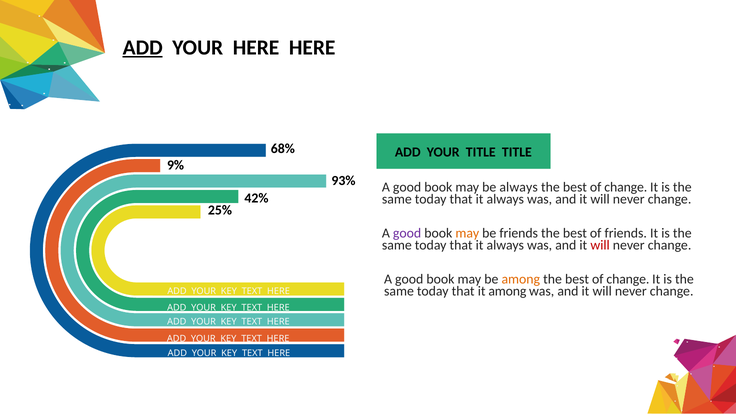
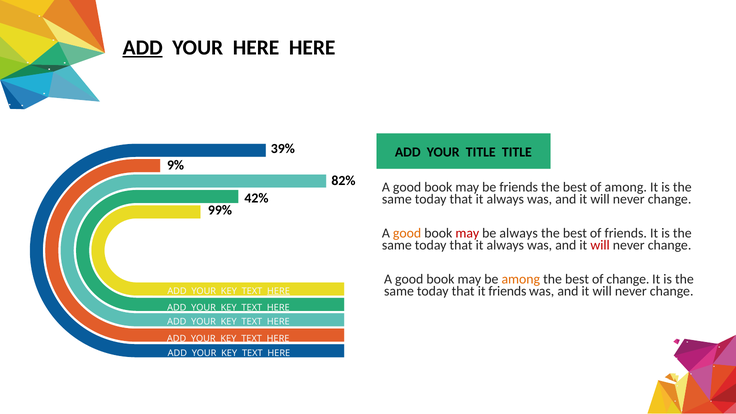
68%: 68% -> 39% (283, 149)
93%: 93% -> 82% (343, 181)
be always: always -> friends (519, 187)
change: change -> among (626, 187)
25%: 25% -> 99% (220, 210)
good colour: purple -> orange (407, 233)
may colour: orange -> red (467, 233)
be friends: friends -> always (519, 233)
it among: among -> friends (507, 291)
HERE underline: none -> present (278, 291)
